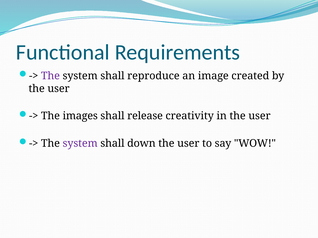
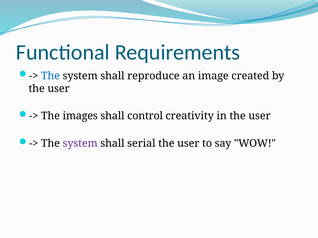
The colour: purple -> blue (50, 76)
release: release -> control (145, 116)
down: down -> serial (141, 144)
